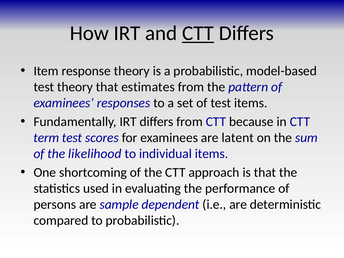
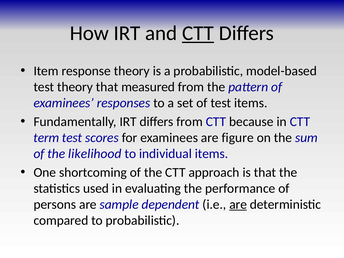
estimates: estimates -> measured (148, 87)
latent: latent -> figure (238, 138)
are underline: none -> present (238, 204)
